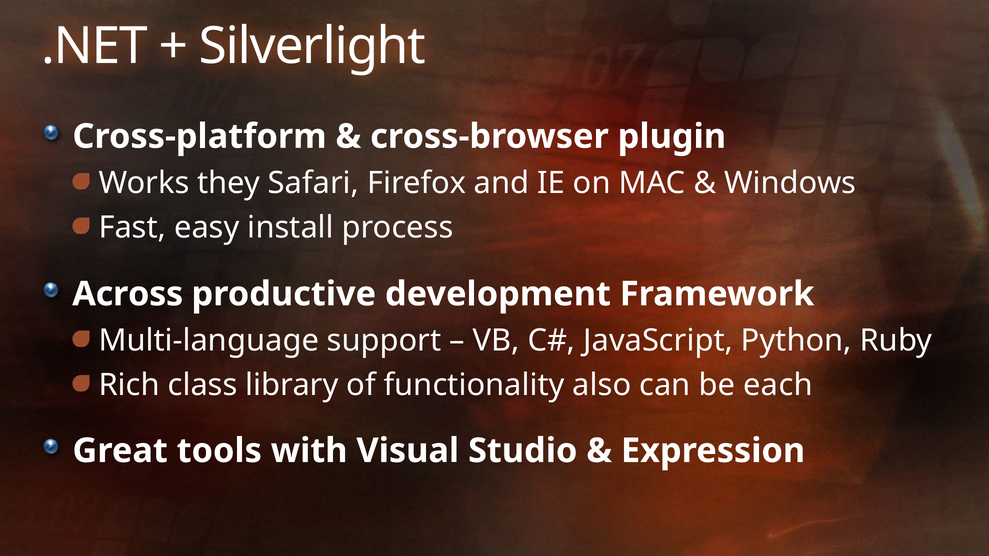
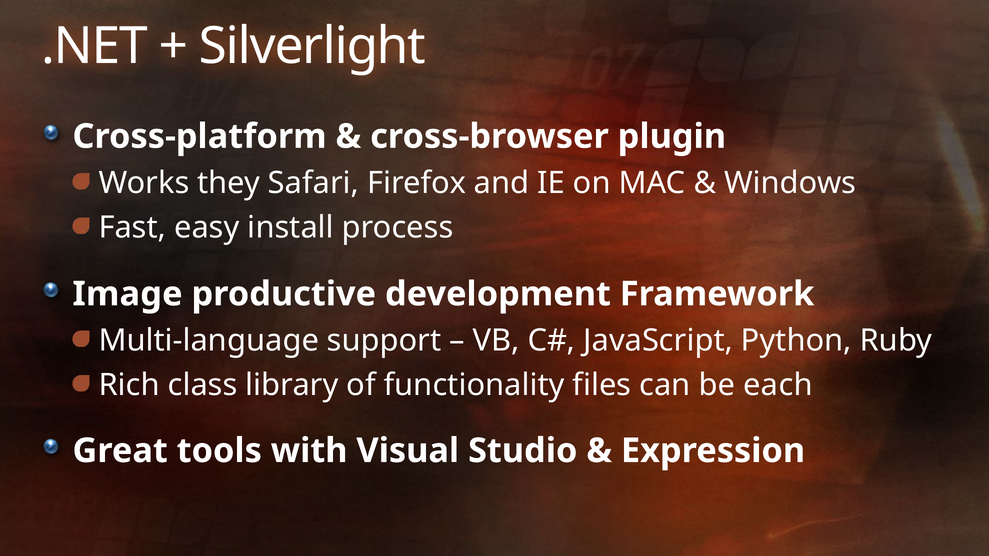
Across: Across -> Image (127, 294)
also: also -> files (602, 385)
